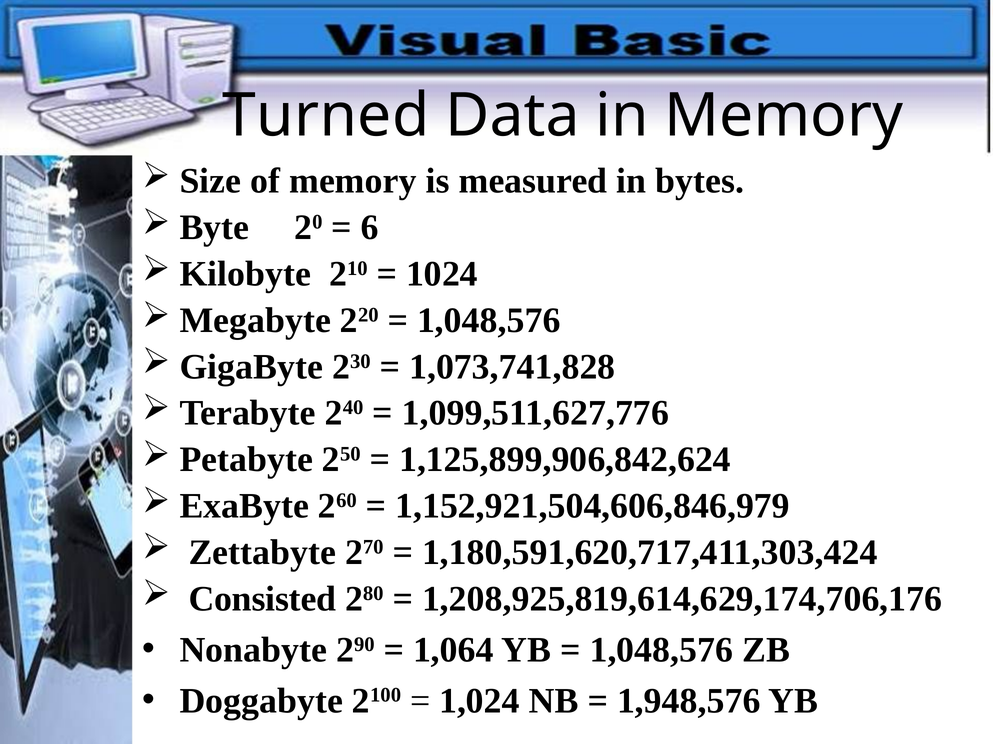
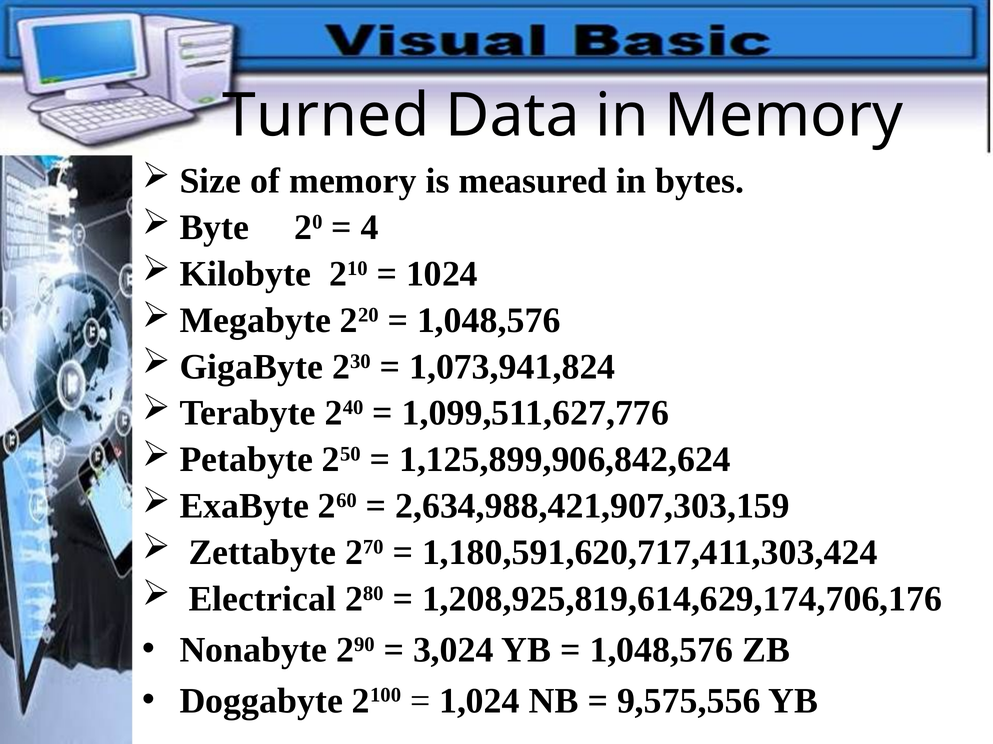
6: 6 -> 4 (370, 228)
1,073,741,828: 1,073,741,828 -> 1,073,941,824 (512, 367)
1,152,921,504,606,846,979: 1,152,921,504,606,846,979 -> 2,634,988,421,907,303,159 (593, 506)
Consisted: Consisted -> Electrical (262, 599)
1,064: 1,064 -> 3,024 (453, 651)
1,948,576: 1,948,576 -> 9,575,556 (689, 701)
